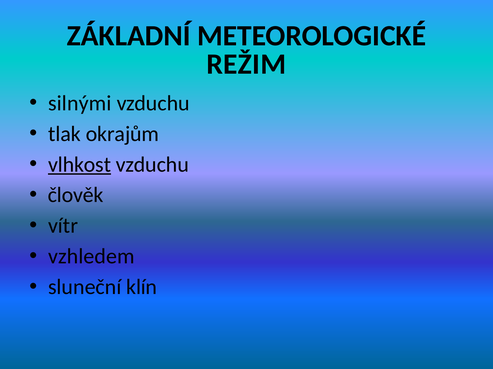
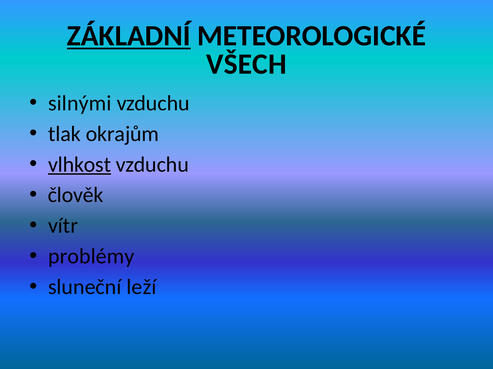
ZÁKLADNÍ underline: none -> present (129, 36)
REŽIM: REŽIM -> VŠECH (246, 64)
vzhledem: vzhledem -> problémy (91, 257)
klín: klín -> leží (141, 288)
